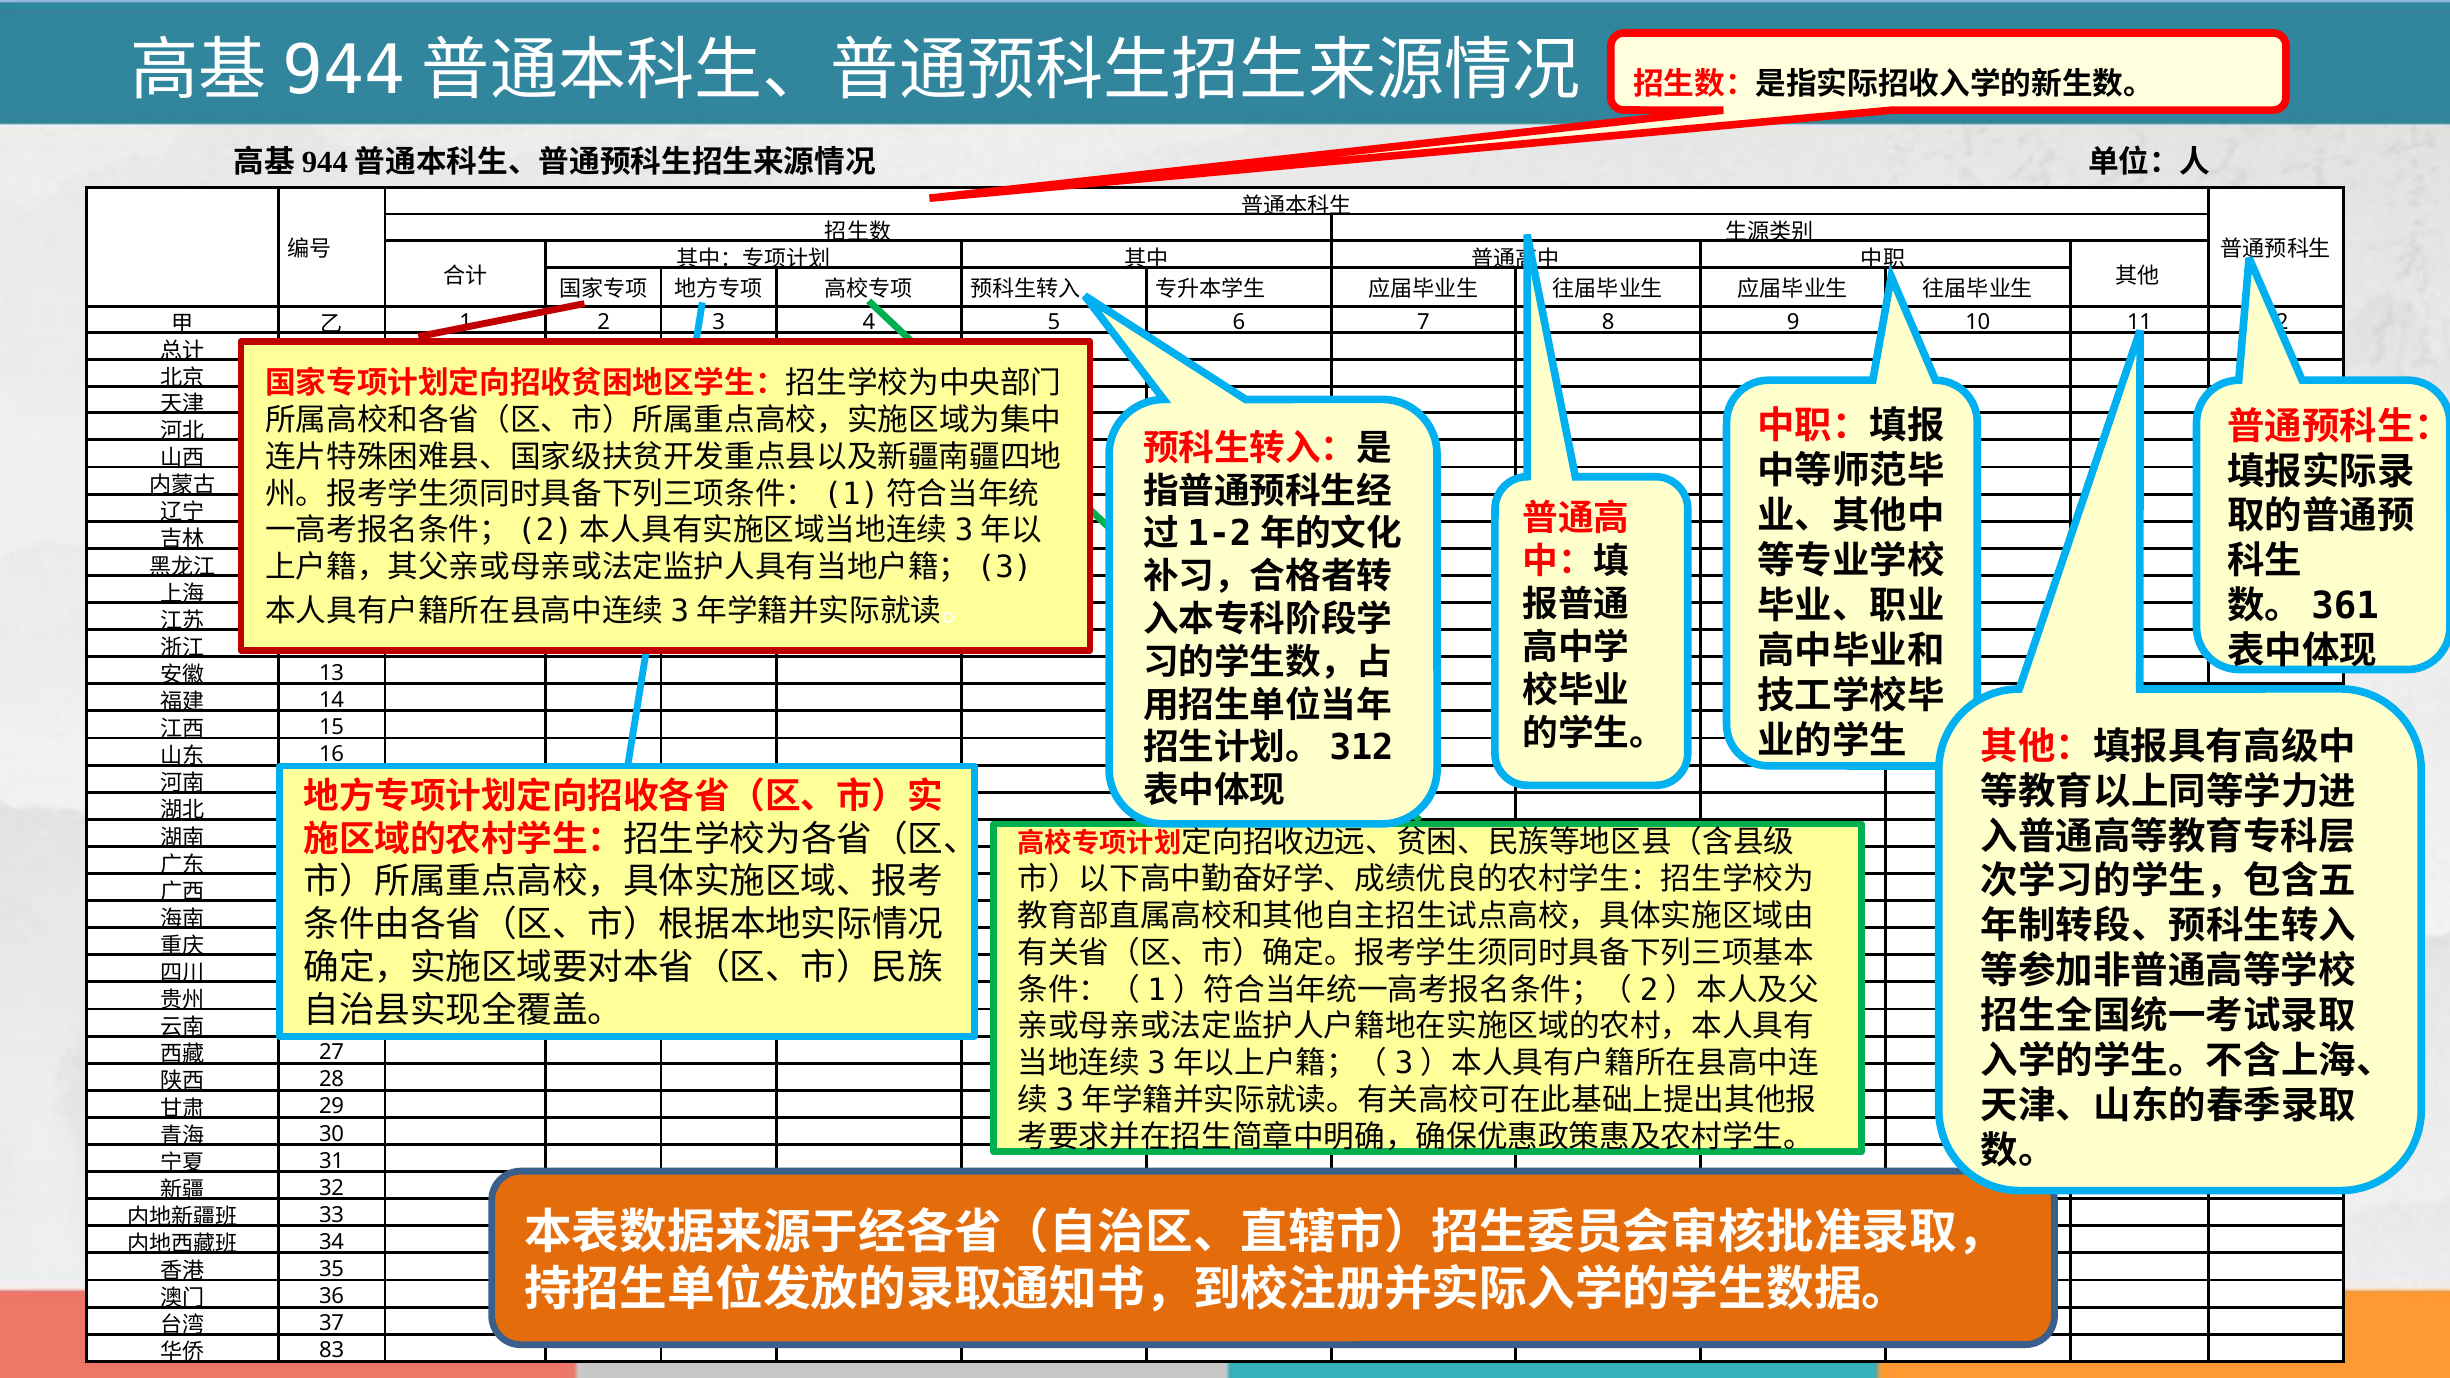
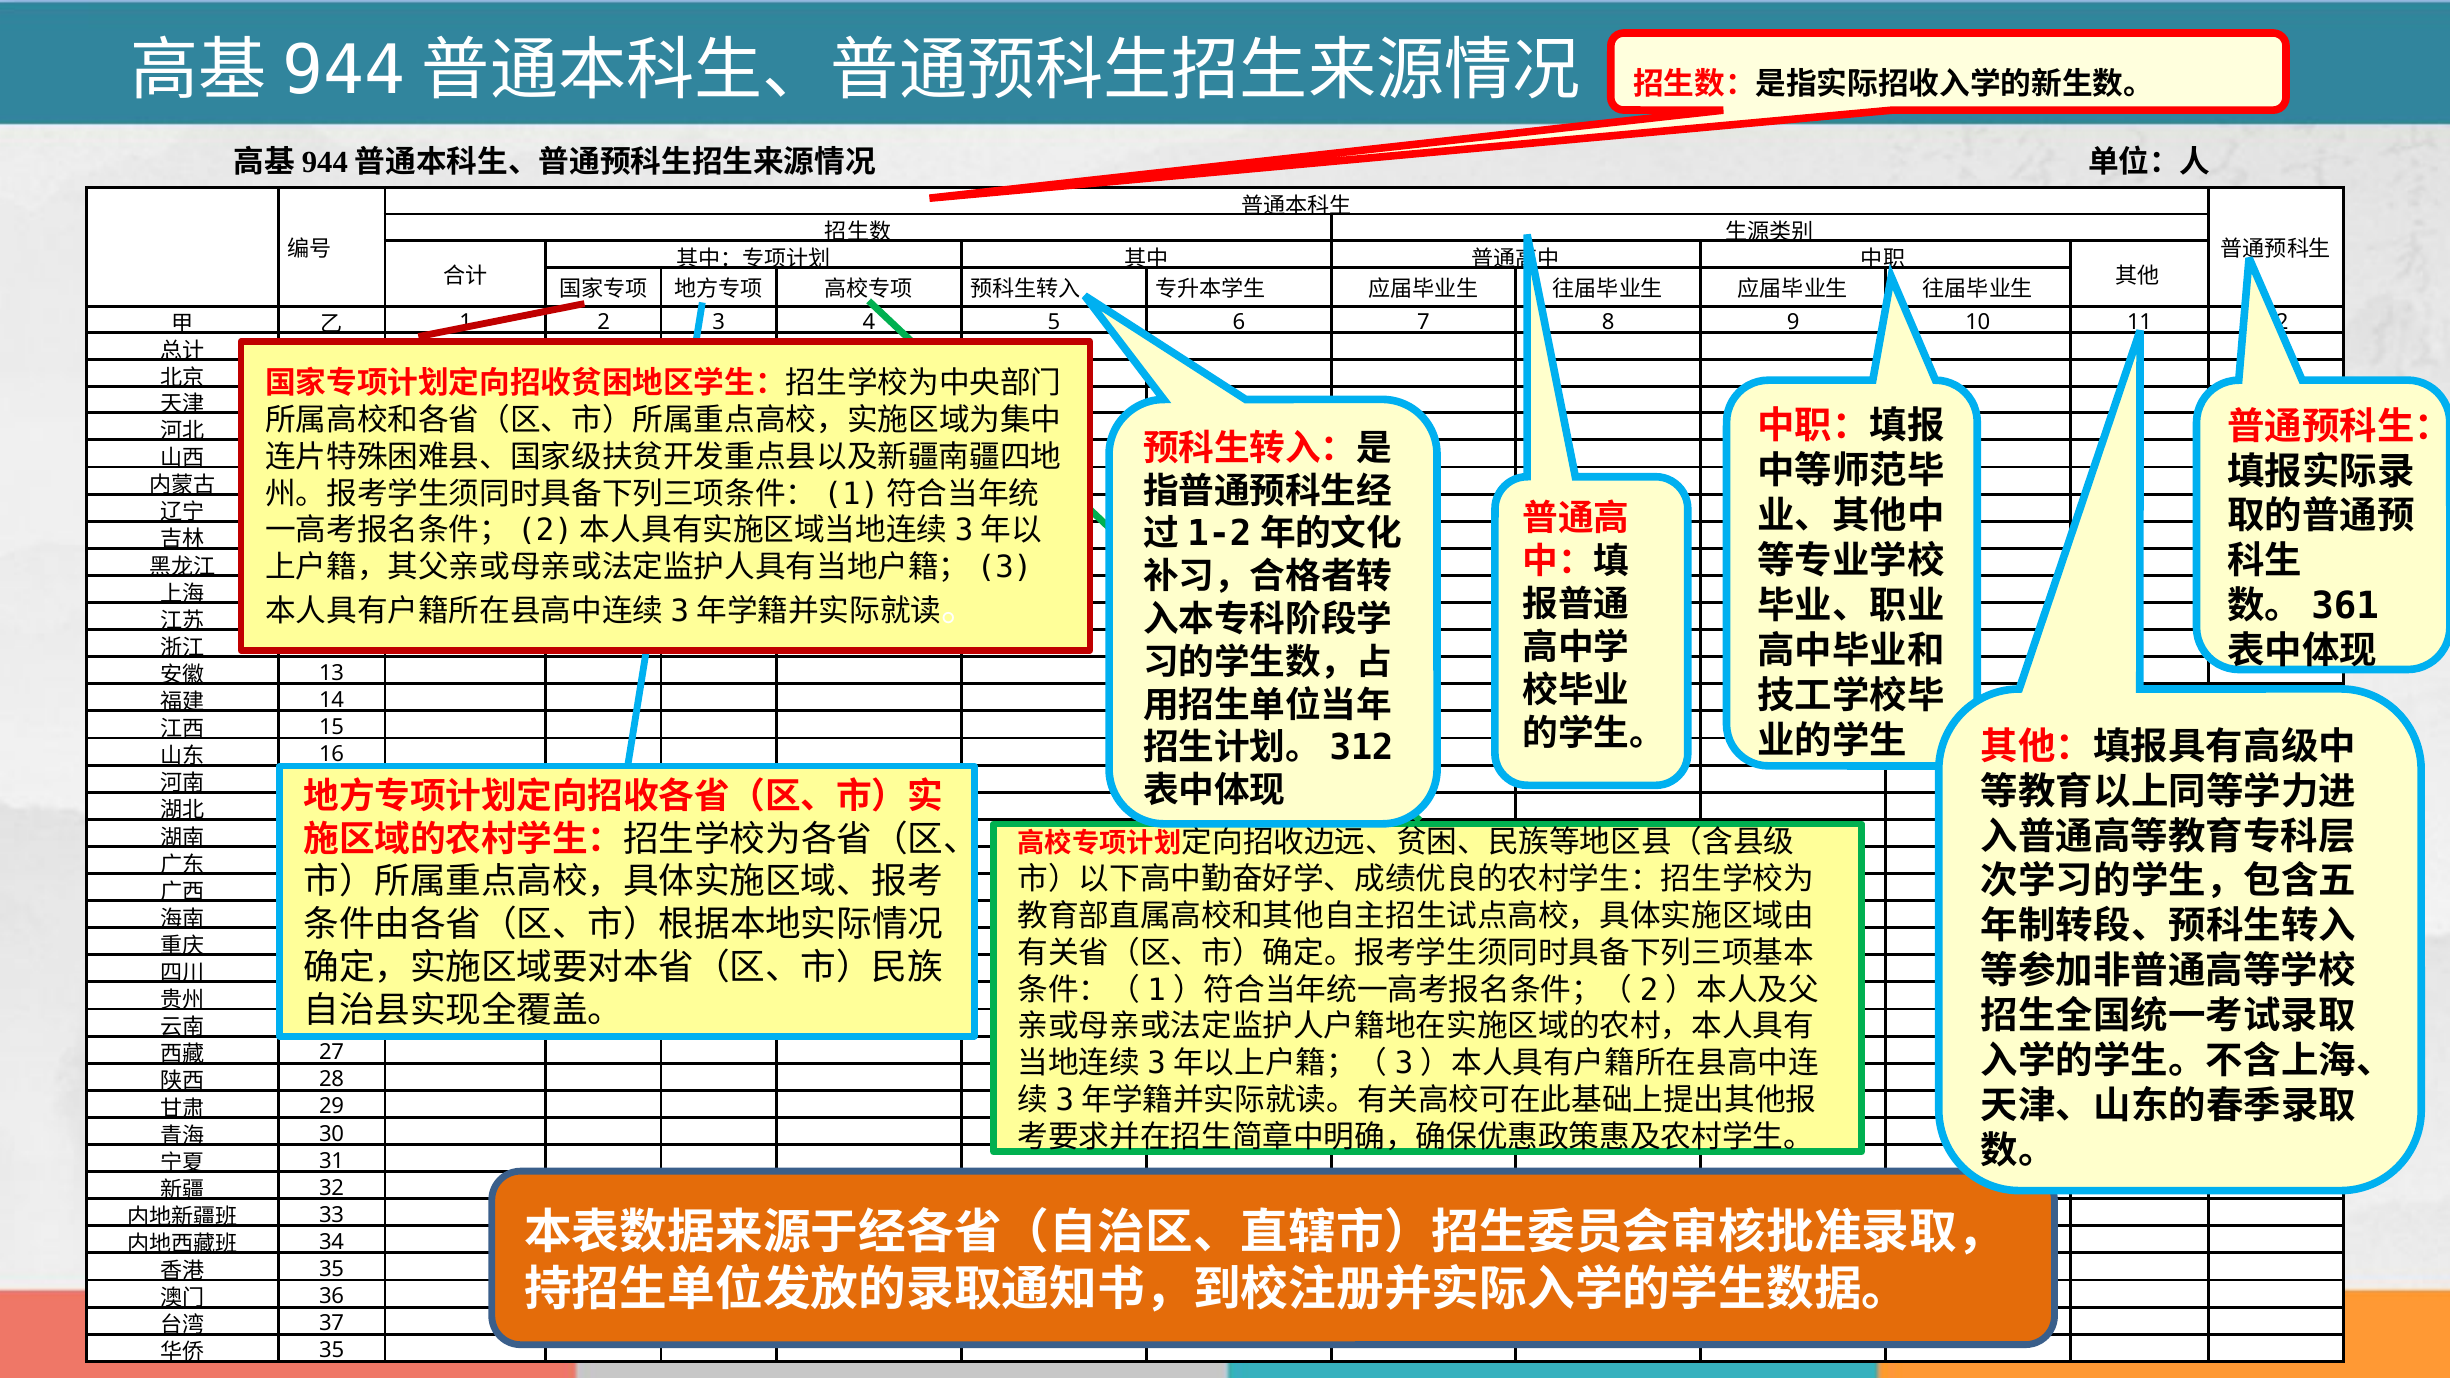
83: 83 -> 35 (332, 1351)
